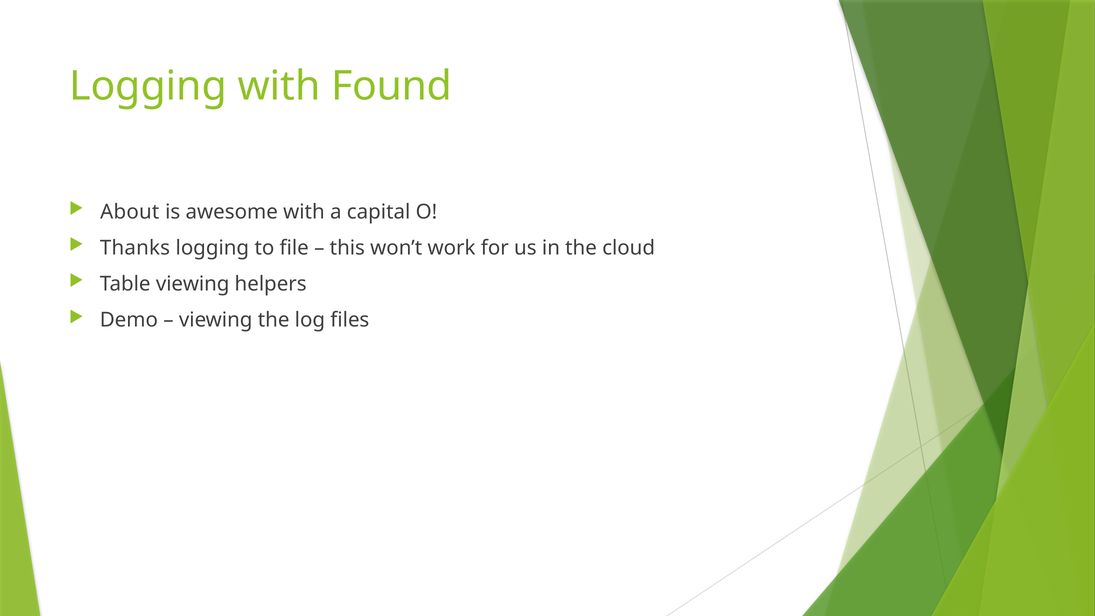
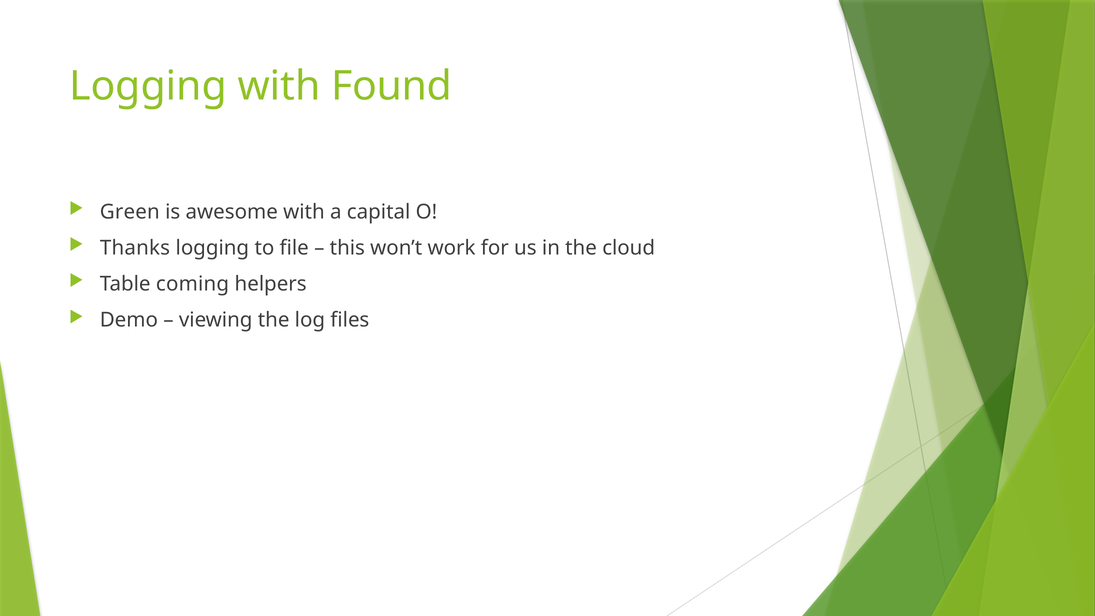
About: About -> Green (130, 212)
Table viewing: viewing -> coming (193, 284)
